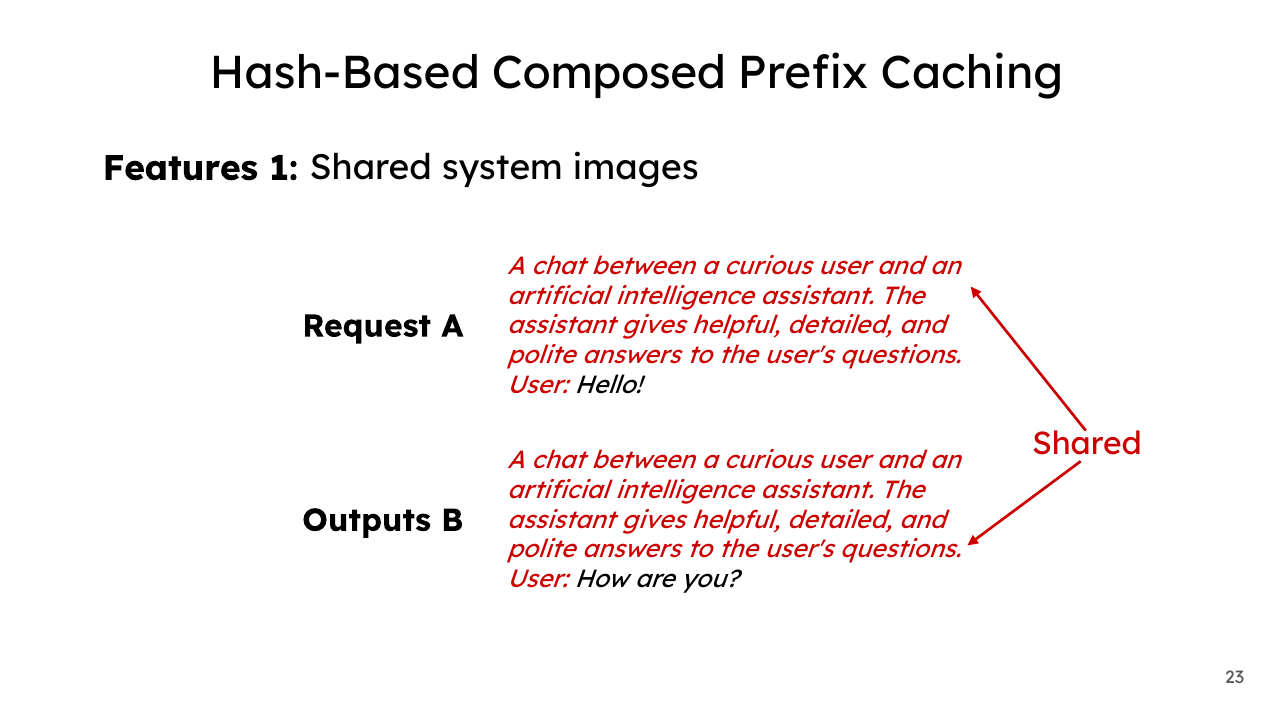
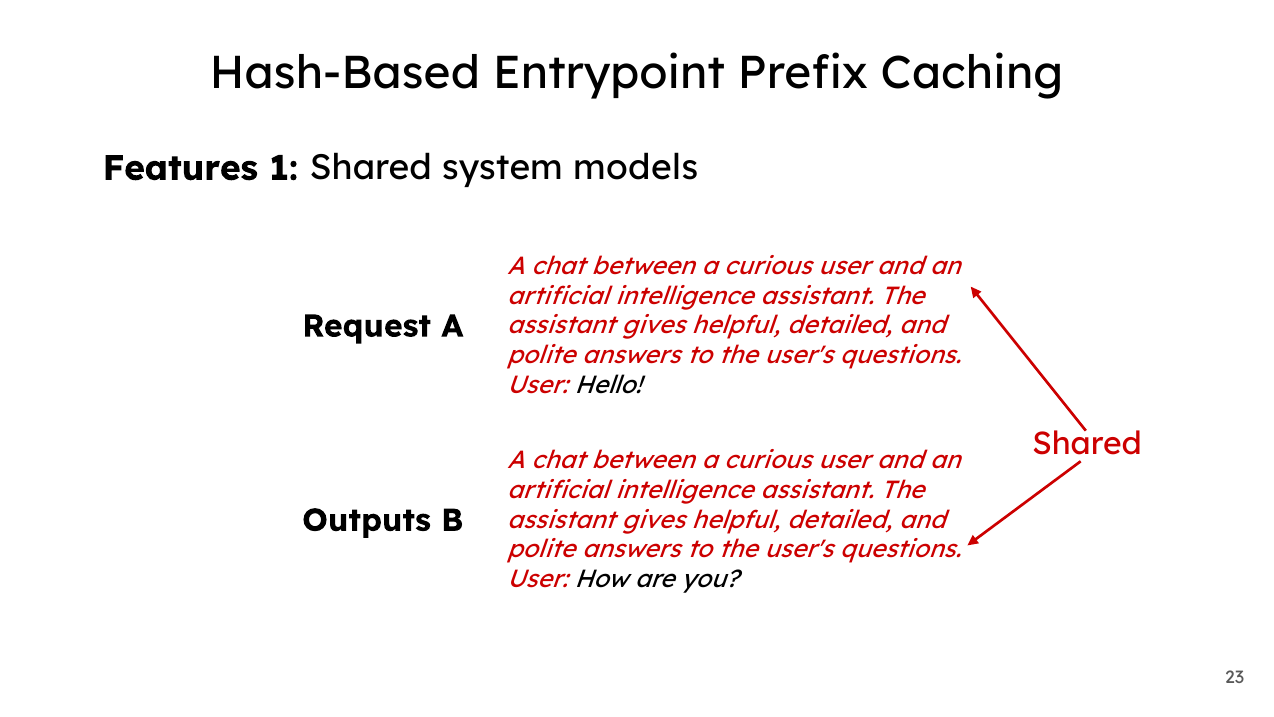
Composed: Composed -> Entrypoint (609, 74)
images: images -> models (636, 168)
